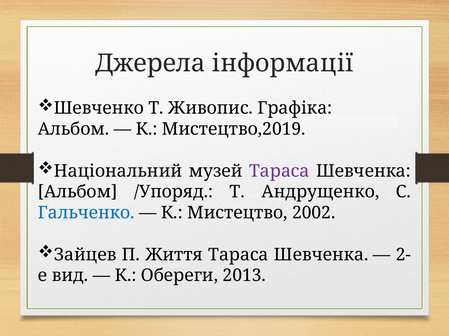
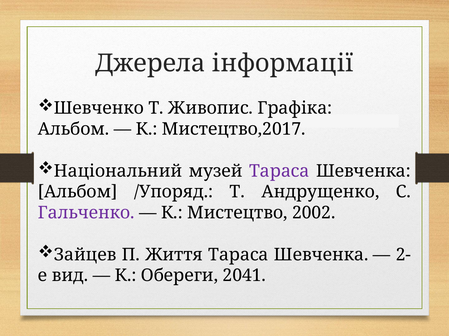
Мистецтво,2019: Мистецтво,2019 -> Мистецтво,2017 (234, 129)
Гальченко colour: blue -> purple (86, 213)
2013: 2013 -> 2041 (244, 276)
